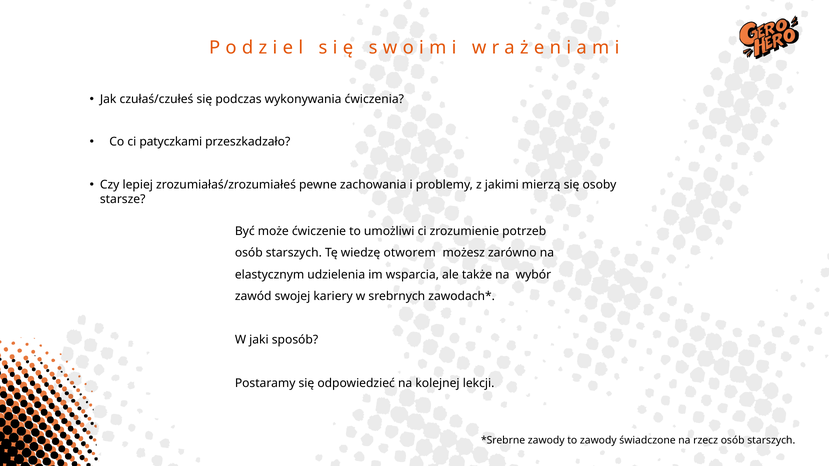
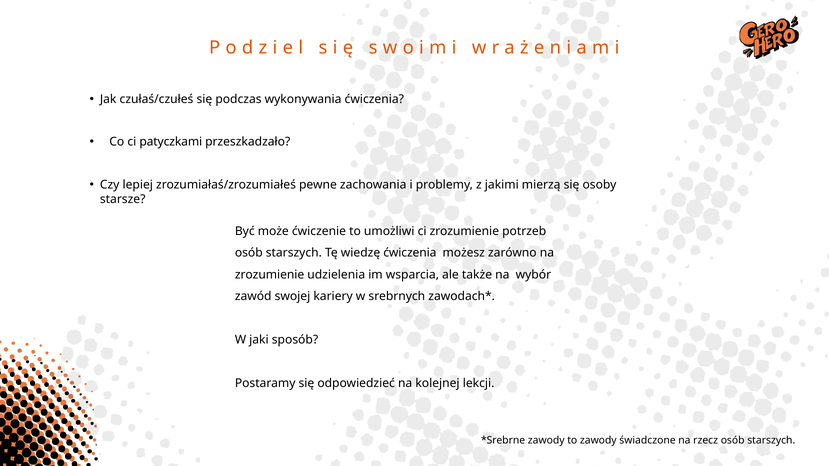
wiedzę otworem: otworem -> ćwiczenia (410, 253)
elastycznym: elastycznym -> zrozumienie (270, 275)
